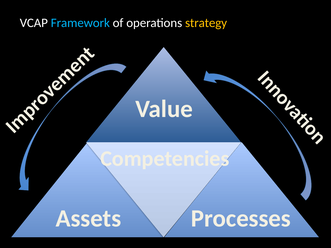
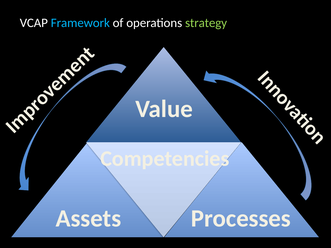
strategy colour: yellow -> light green (206, 23)
